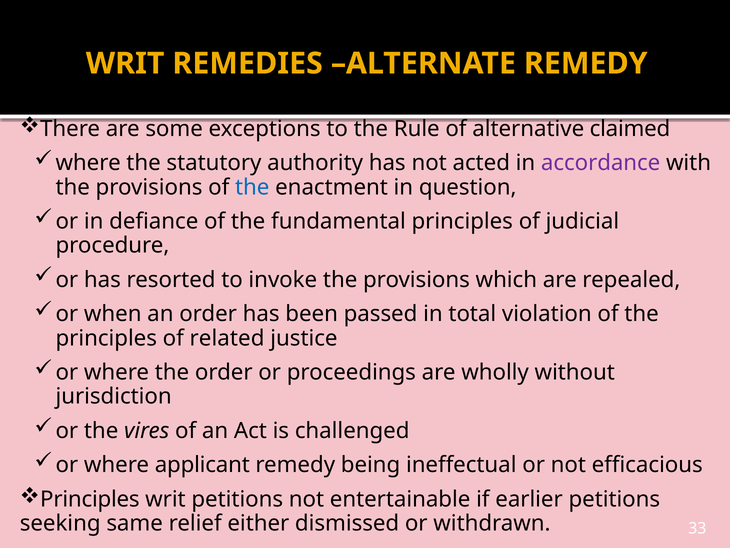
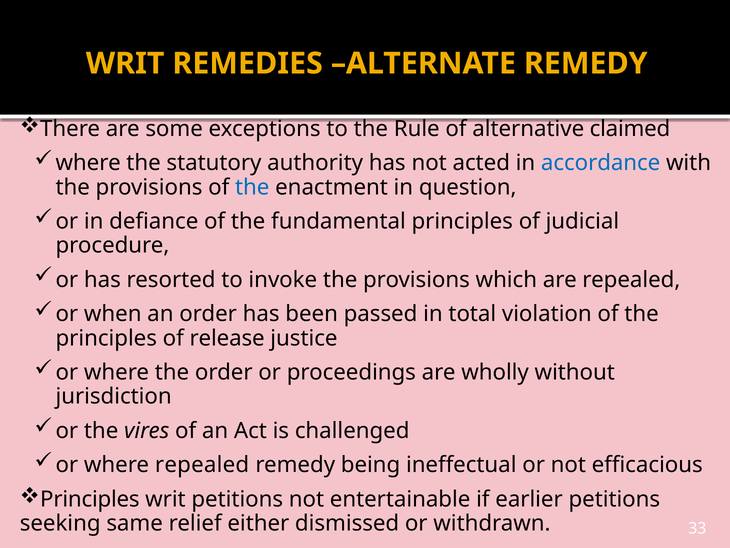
accordance colour: purple -> blue (601, 163)
related: related -> release (227, 338)
where applicant: applicant -> repealed (202, 465)
